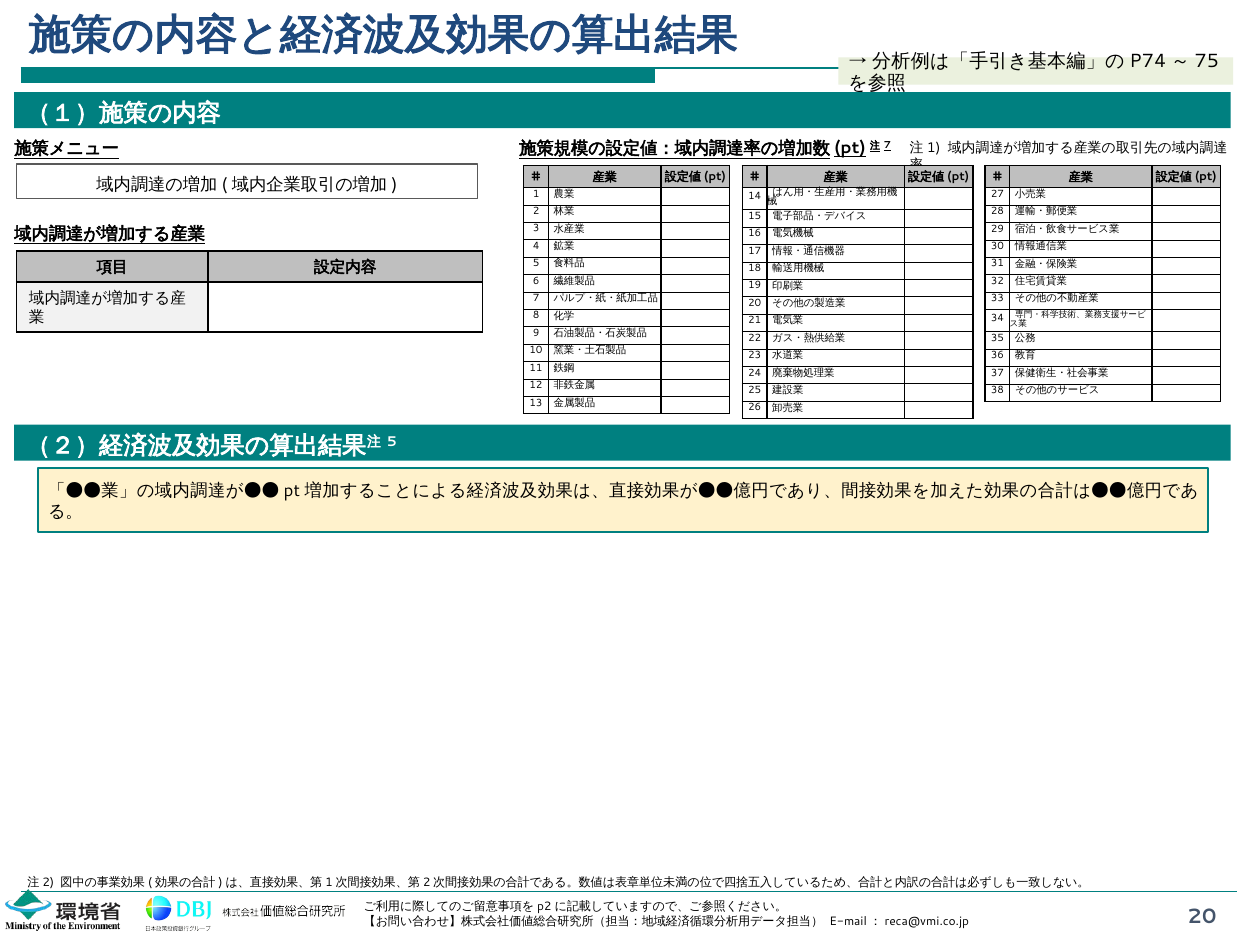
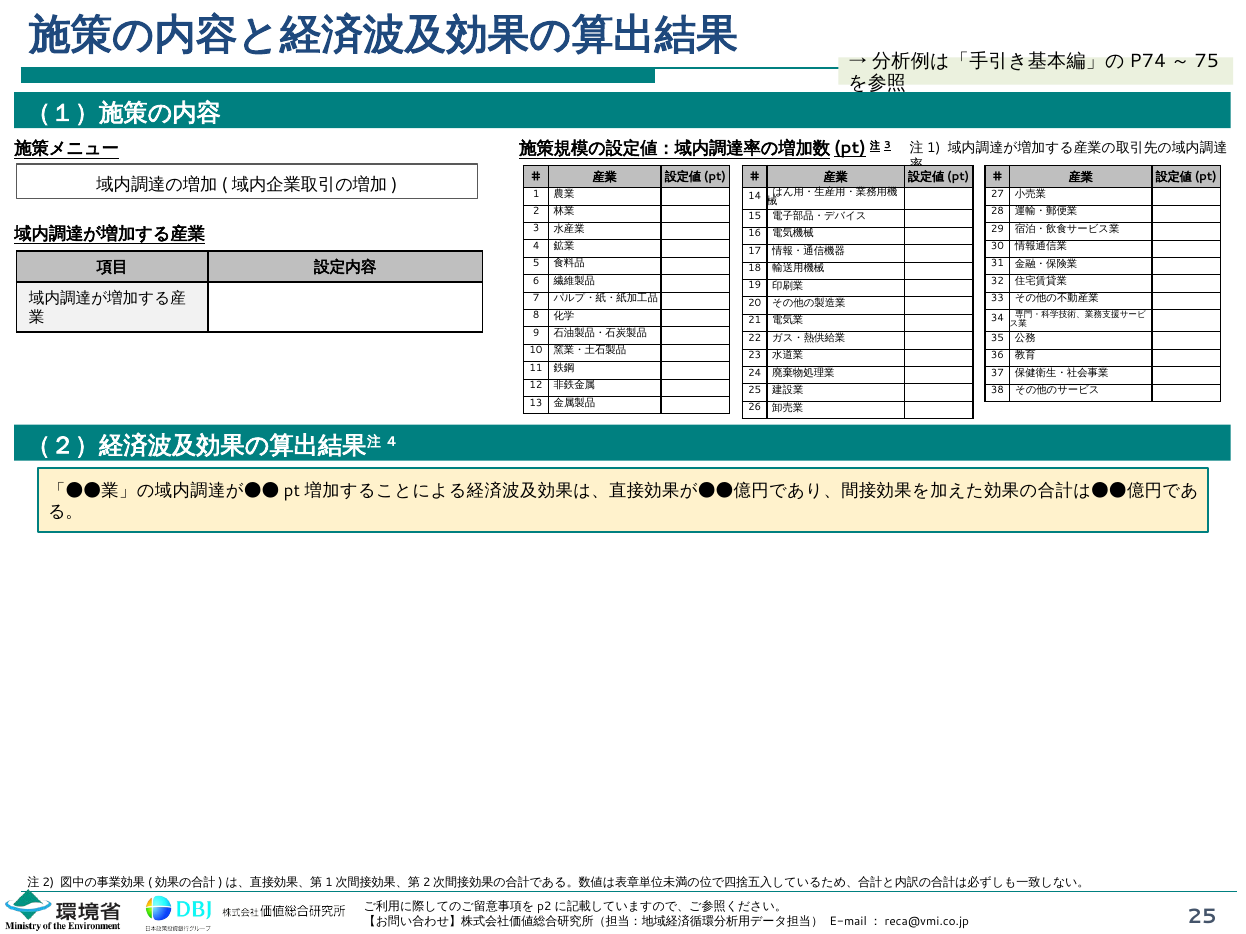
7: 7 -> 3 (888, 145)
5: 5 -> 4 (392, 442)
20: 20 -> 25 (1202, 917)
